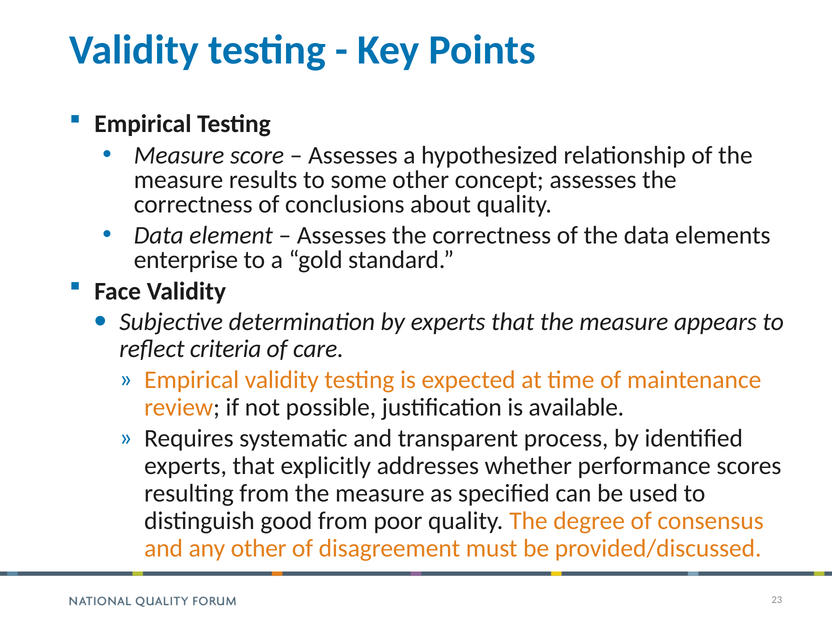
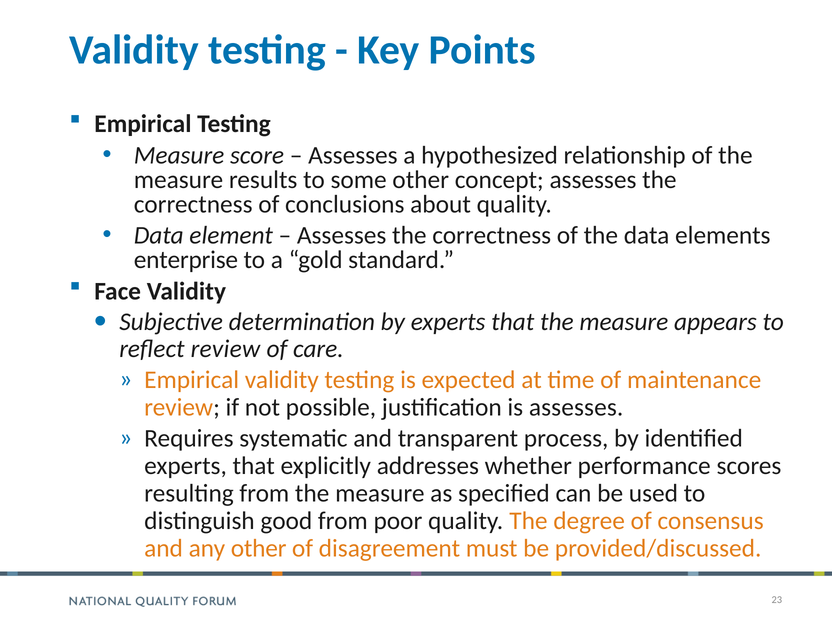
reflect criteria: criteria -> review (225, 349)
is available: available -> assesses (576, 407)
